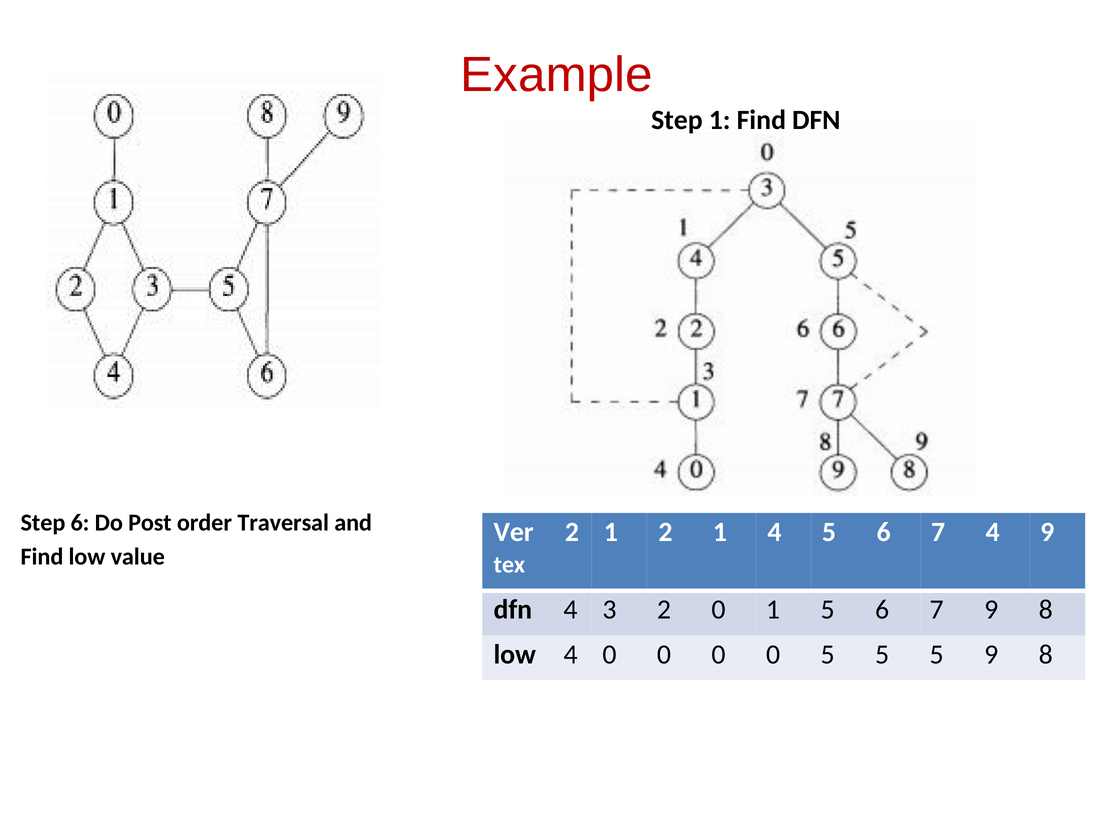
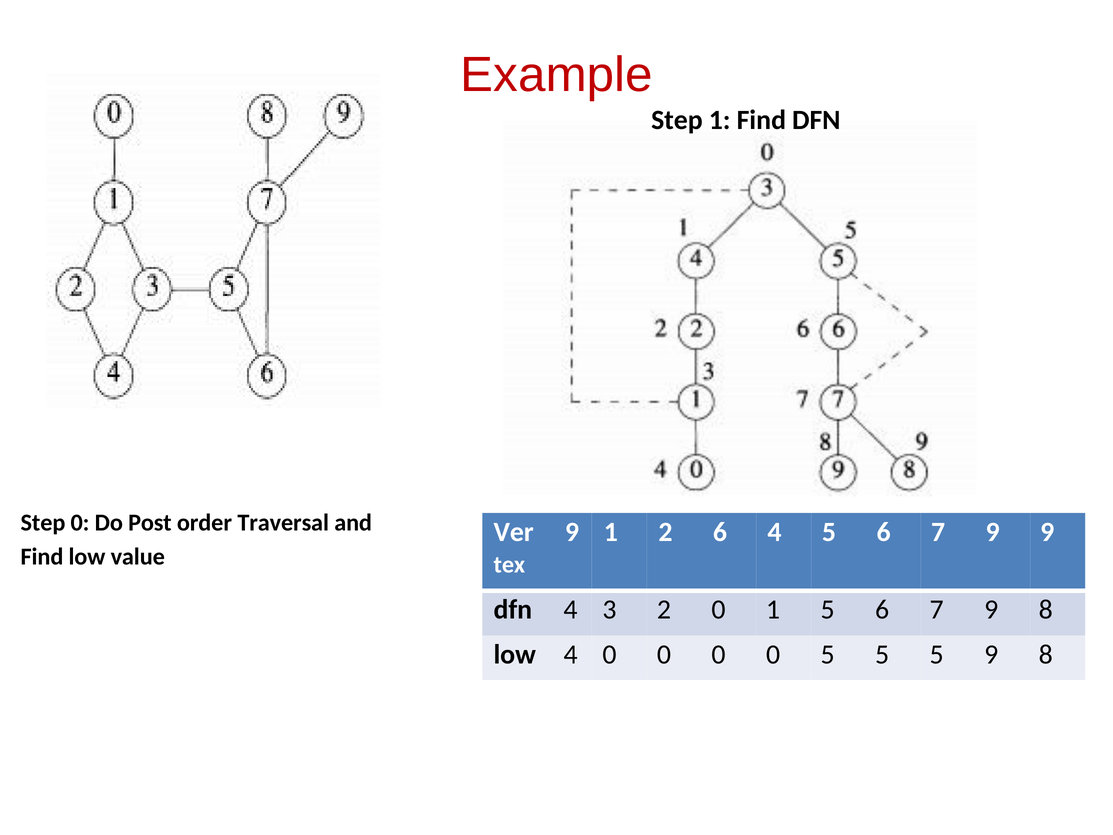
Step 6: 6 -> 0 (80, 522)
Ver 2: 2 -> 9 (572, 532)
1 2 1: 1 -> 6 (720, 532)
4: 4 -> 9 (993, 532)
